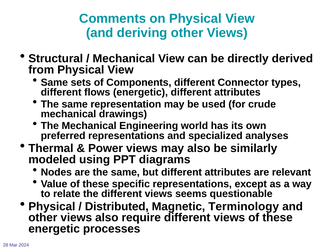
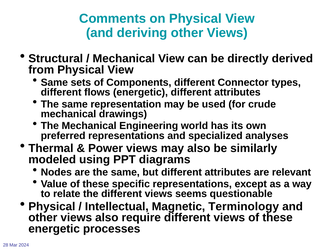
Distributed: Distributed -> Intellectual (117, 206)
